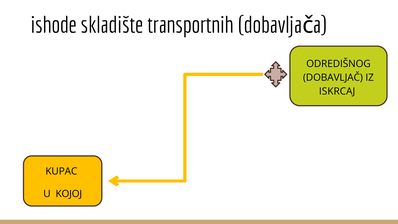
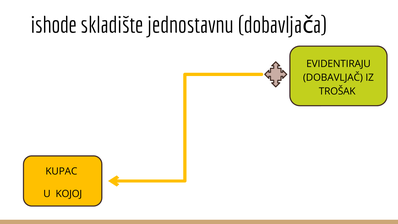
transportnih: transportnih -> jednostavnu (191, 25)
ODREDIŠNOG: ODREDIŠNOG -> EVIDENTIRAJU (338, 64)
ISKRCAJ: ISKRCAJ -> TROŠAK (337, 91)
